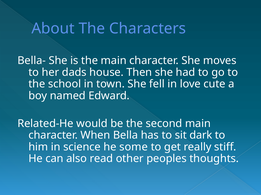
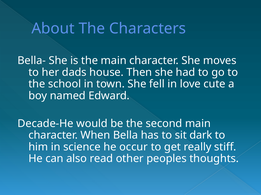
Related-He: Related-He -> Decade-He (46, 124)
some: some -> occur (134, 147)
